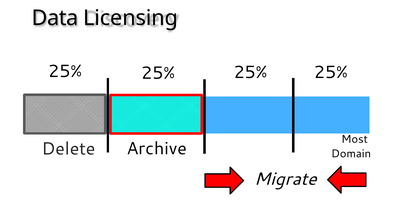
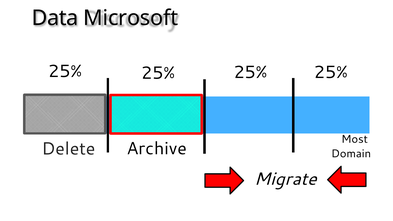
Licensing: Licensing -> Microsoft (131, 18)
